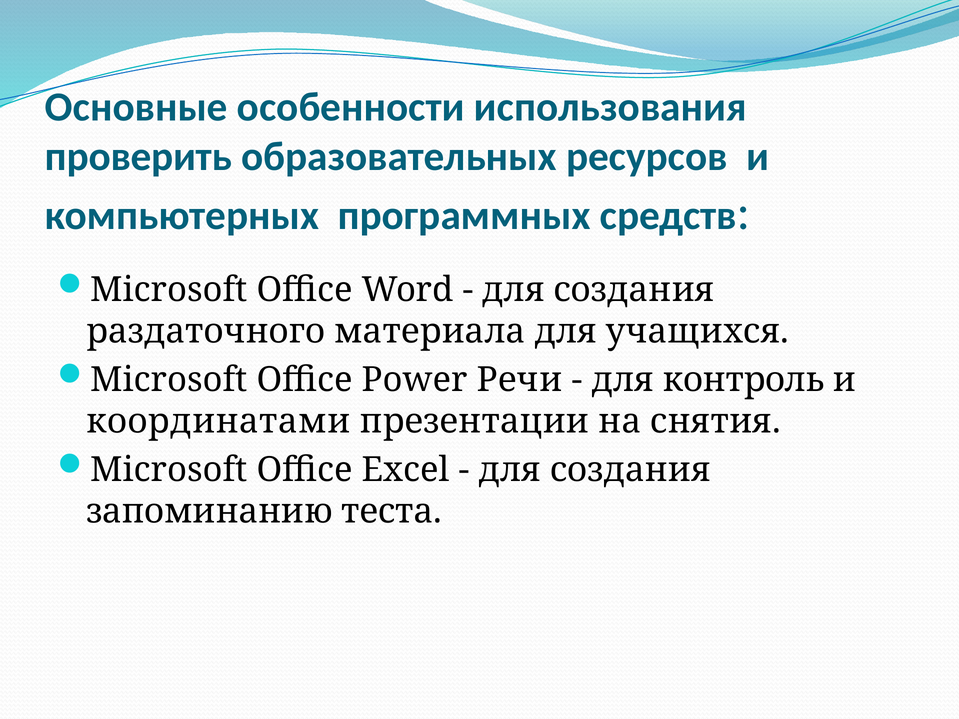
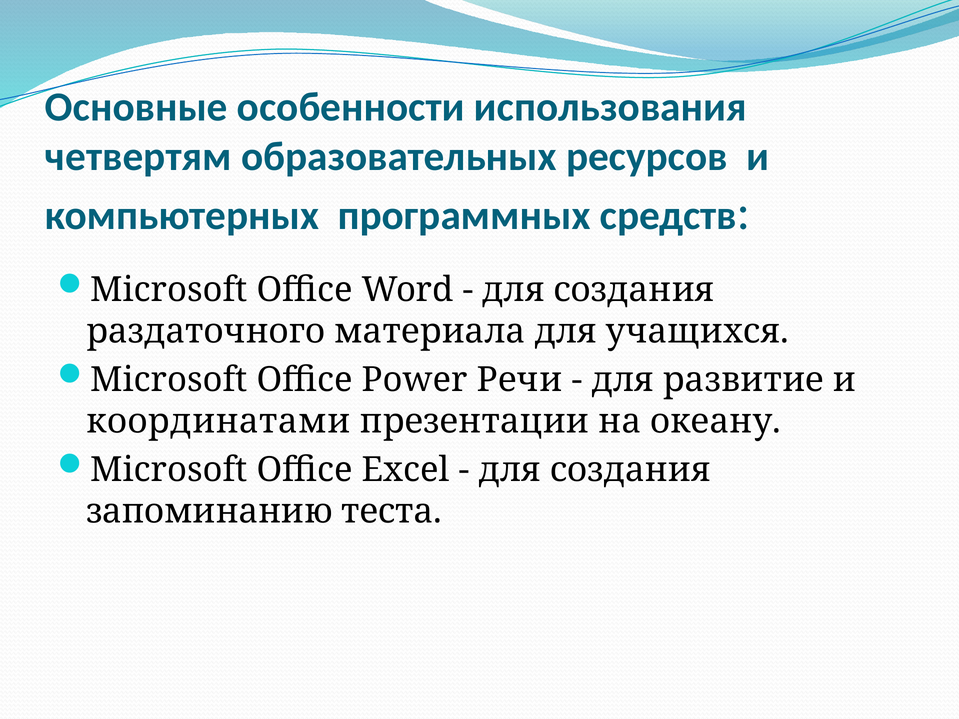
проверить: проверить -> четвертям (138, 157)
контроль: контроль -> развитие (743, 380)
снятия: снятия -> океану (716, 422)
